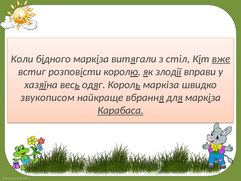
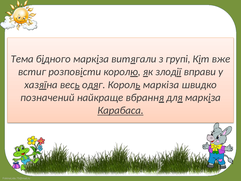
Коли: Коли -> Тема (22, 59)
стіл: стіл -> групі (178, 59)
вже underline: present -> none (221, 59)
звукописом: звукописом -> позначений (47, 97)
